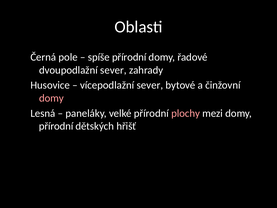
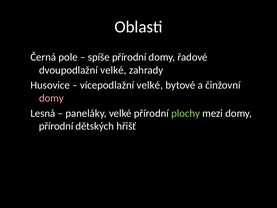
dvoupodlažní sever: sever -> velké (113, 70)
vícepodlažní sever: sever -> velké (150, 85)
plochy colour: pink -> light green (186, 113)
